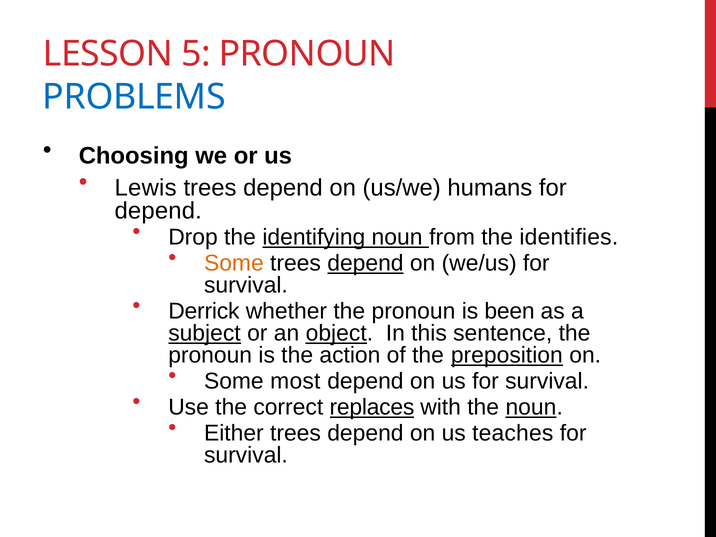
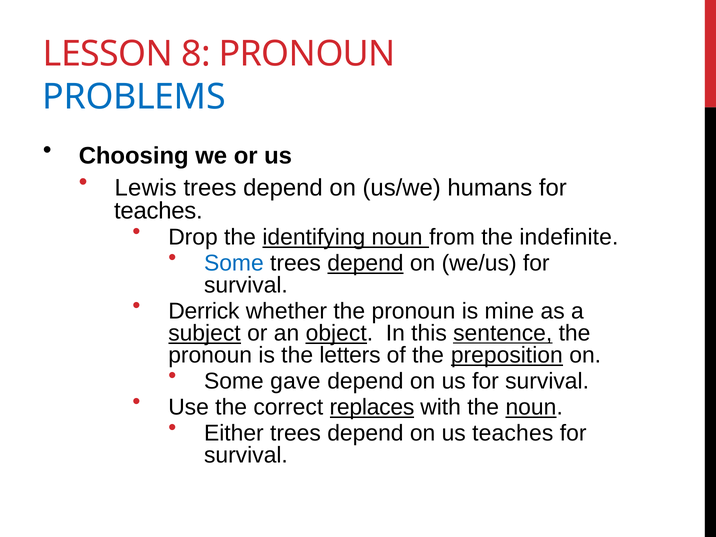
5: 5 -> 8 (196, 54)
depend: depend -> teaches (158, 211)
identifies: identifies -> indefinite (569, 237)
Some colour: orange -> blue (234, 263)
been: been -> mine (509, 311)
sentence underline: none -> present (503, 333)
action: action -> letters (350, 355)
most: most -> gave (295, 381)
